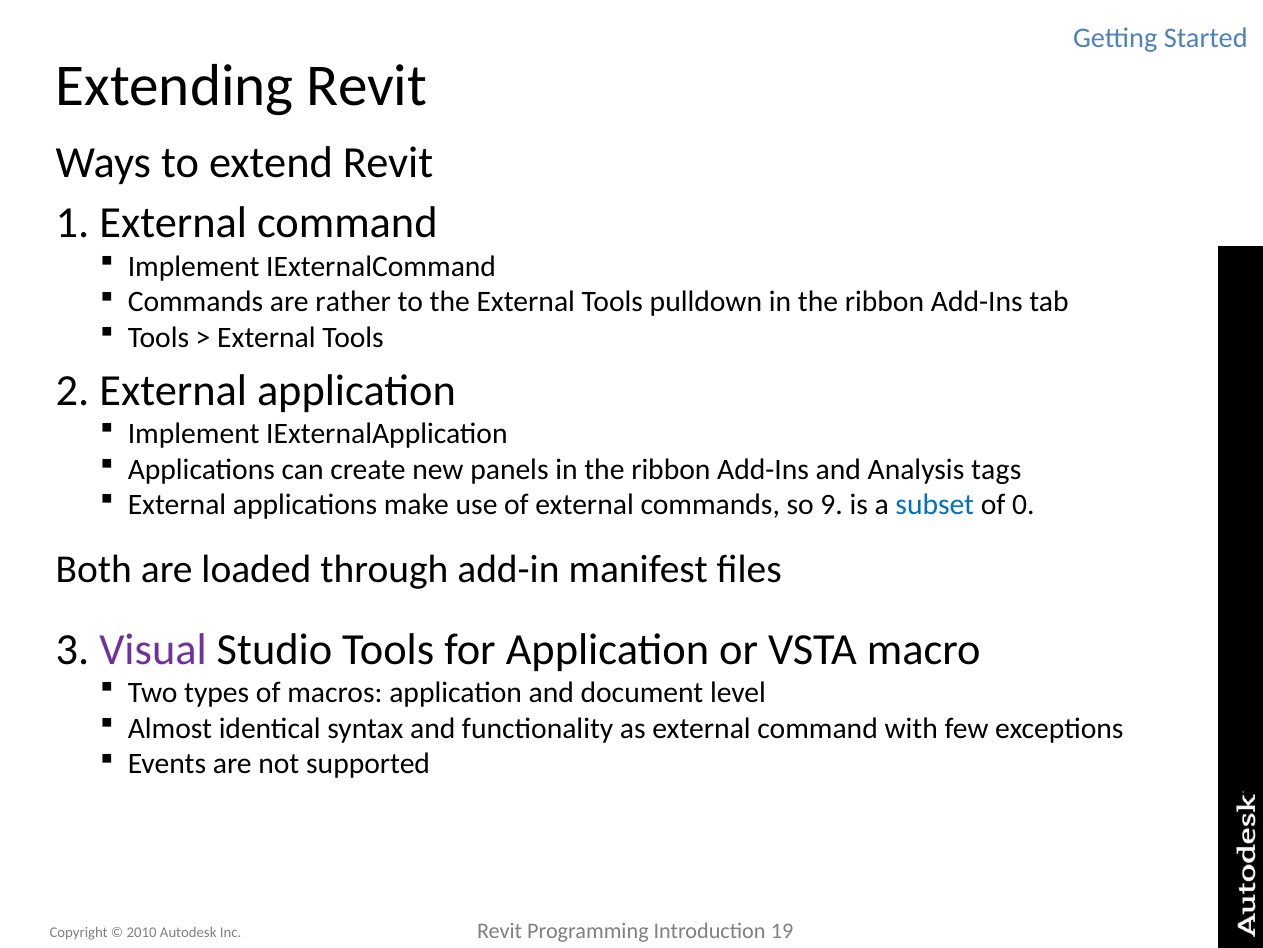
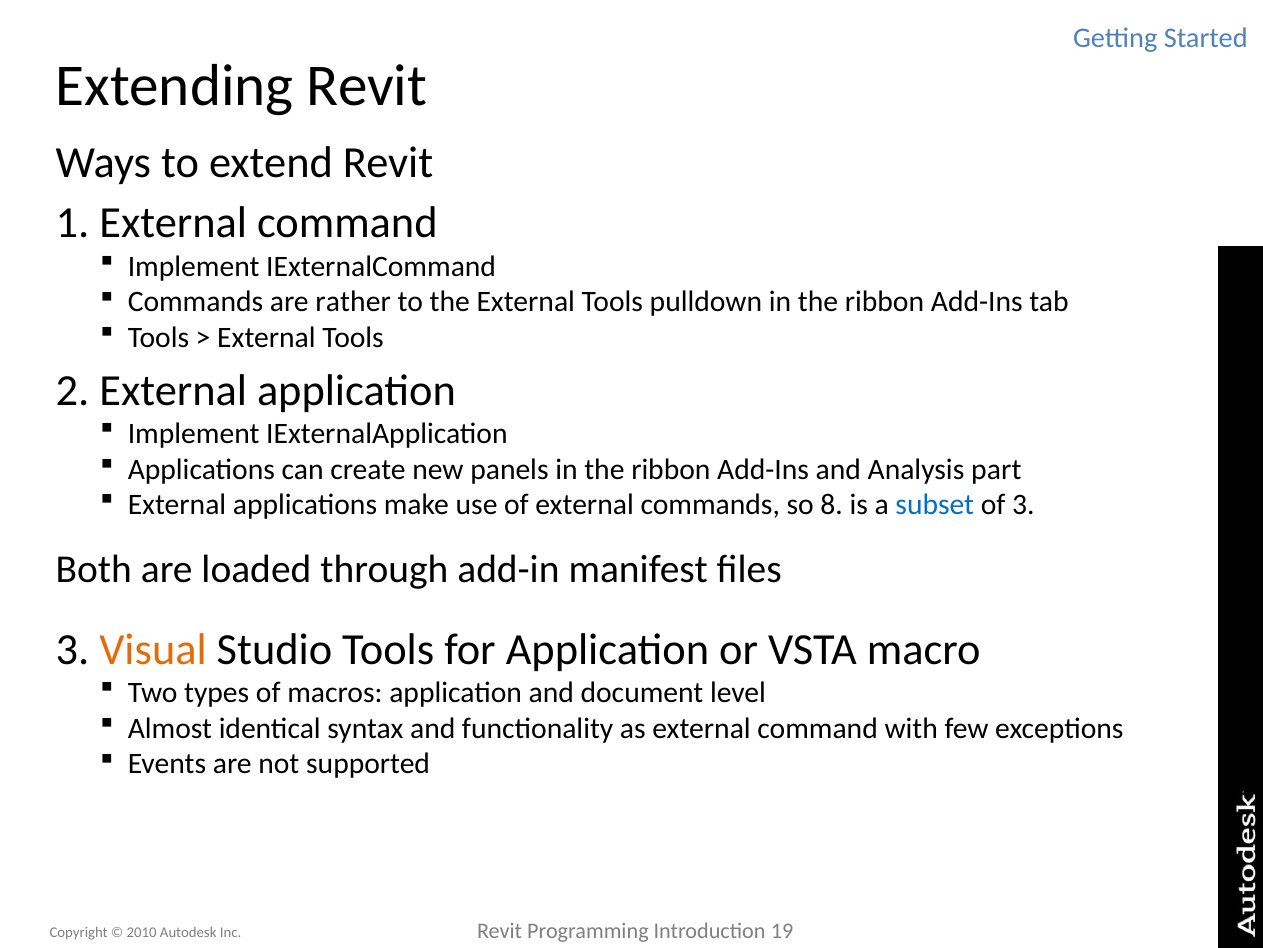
tags: tags -> part (996, 469)
9: 9 -> 8 (832, 505)
of 0: 0 -> 3 (1023, 505)
Visual colour: purple -> orange (153, 649)
